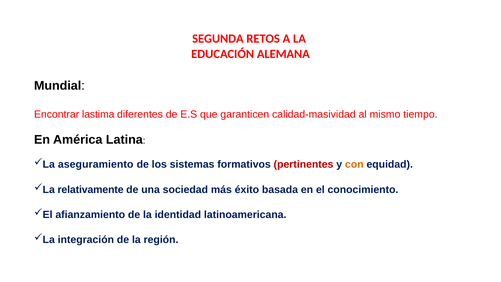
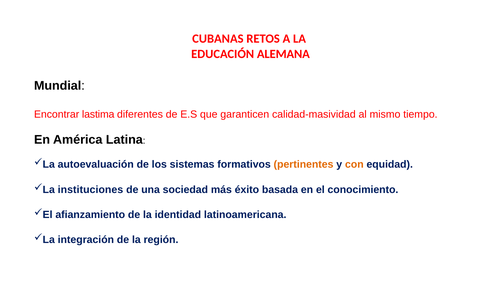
SEGUNDA: SEGUNDA -> CUBANAS (218, 39)
aseguramiento: aseguramiento -> autoevaluación (96, 164)
pertinentes colour: red -> orange (304, 164)
relativamente: relativamente -> instituciones (90, 189)
